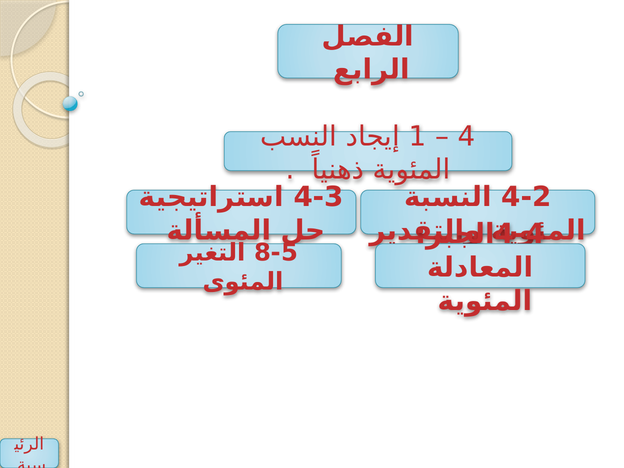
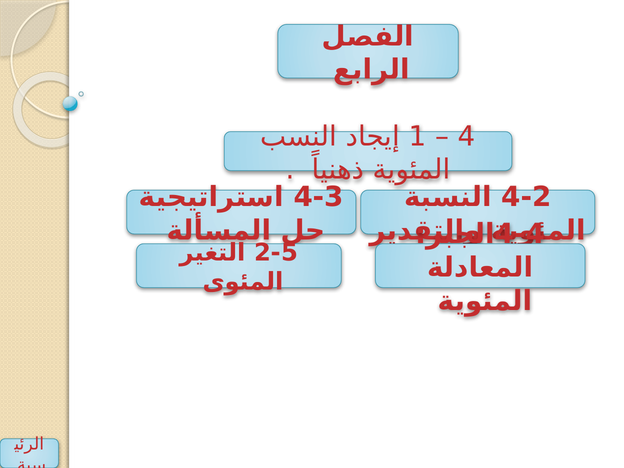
8-5: 8-5 -> 2-5 (276, 253)
